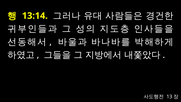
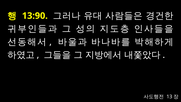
13:14: 13:14 -> 13:90 (35, 16)
